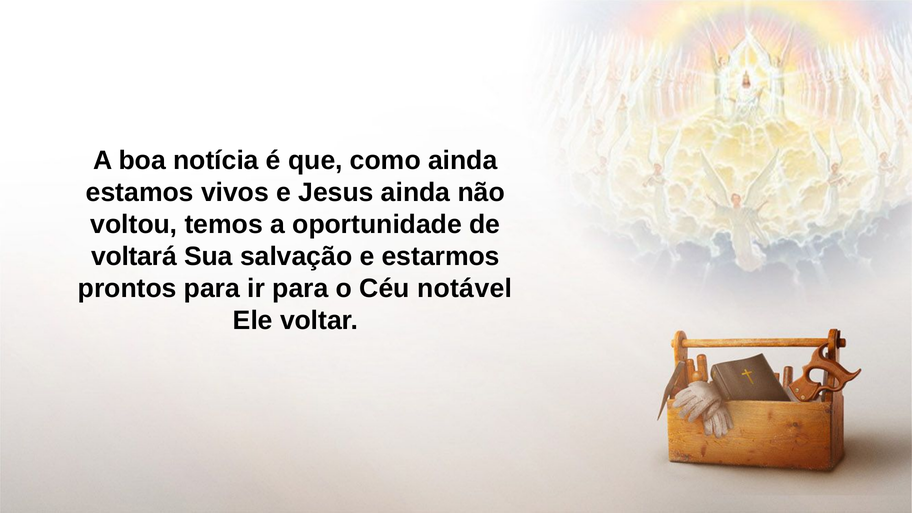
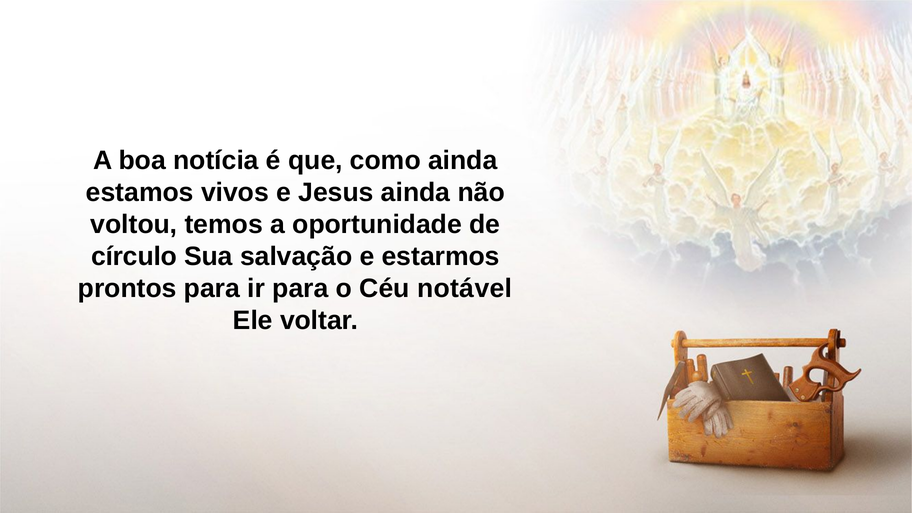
voltará: voltará -> círculo (134, 256)
